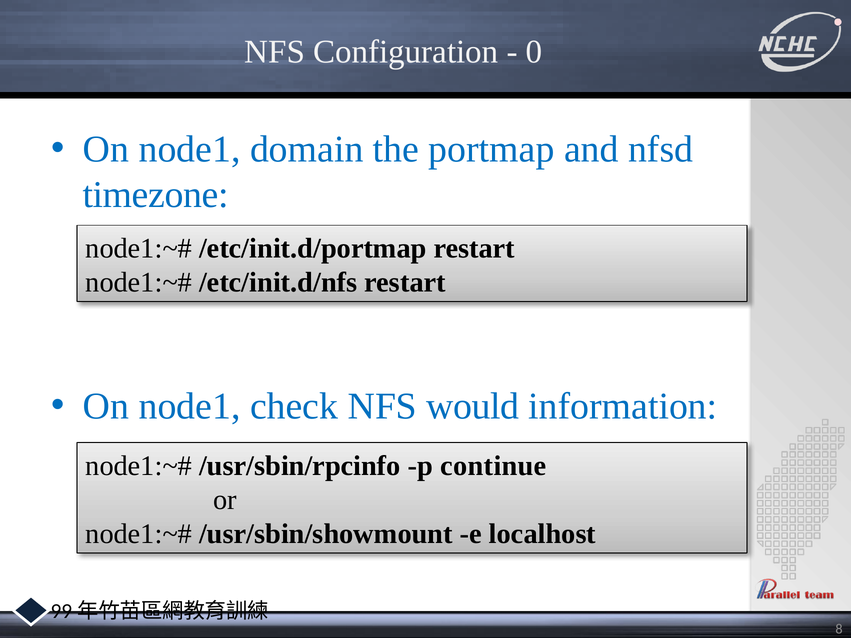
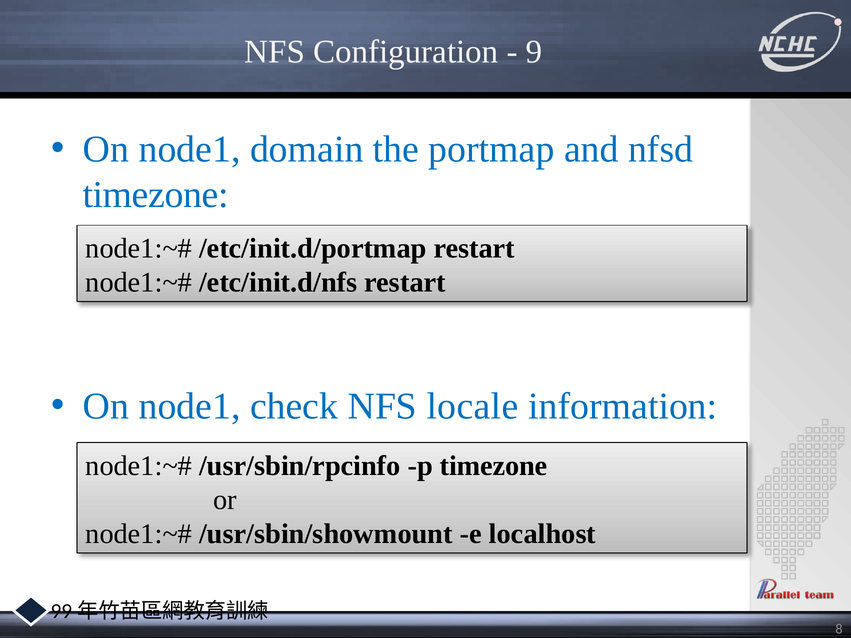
0: 0 -> 9 (534, 52)
would: would -> locale (473, 407)
p continue: continue -> timezone (494, 466)
